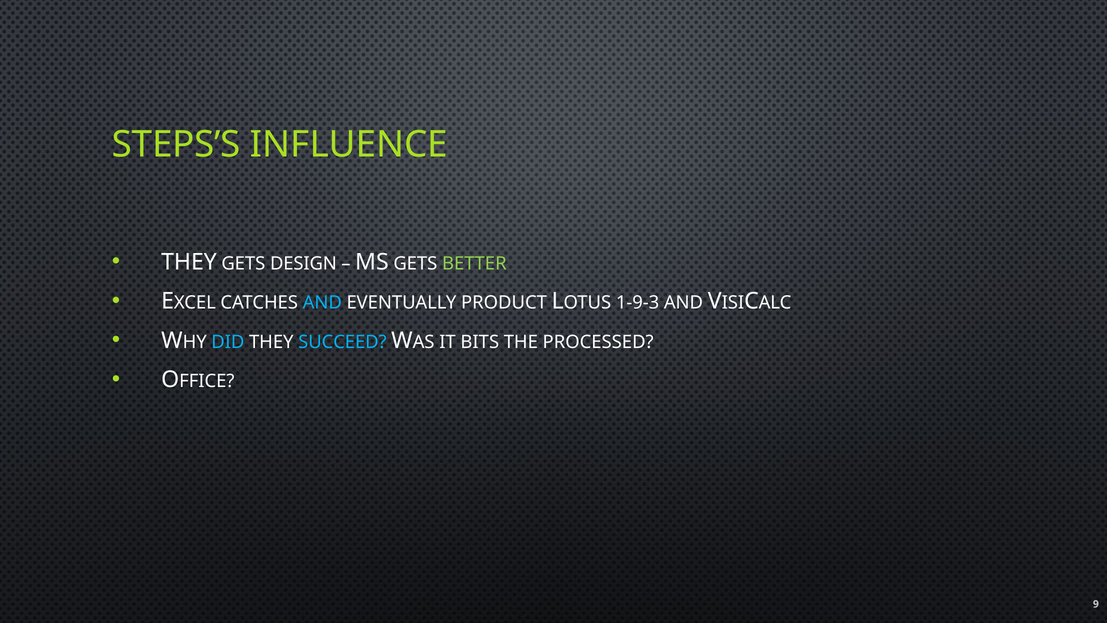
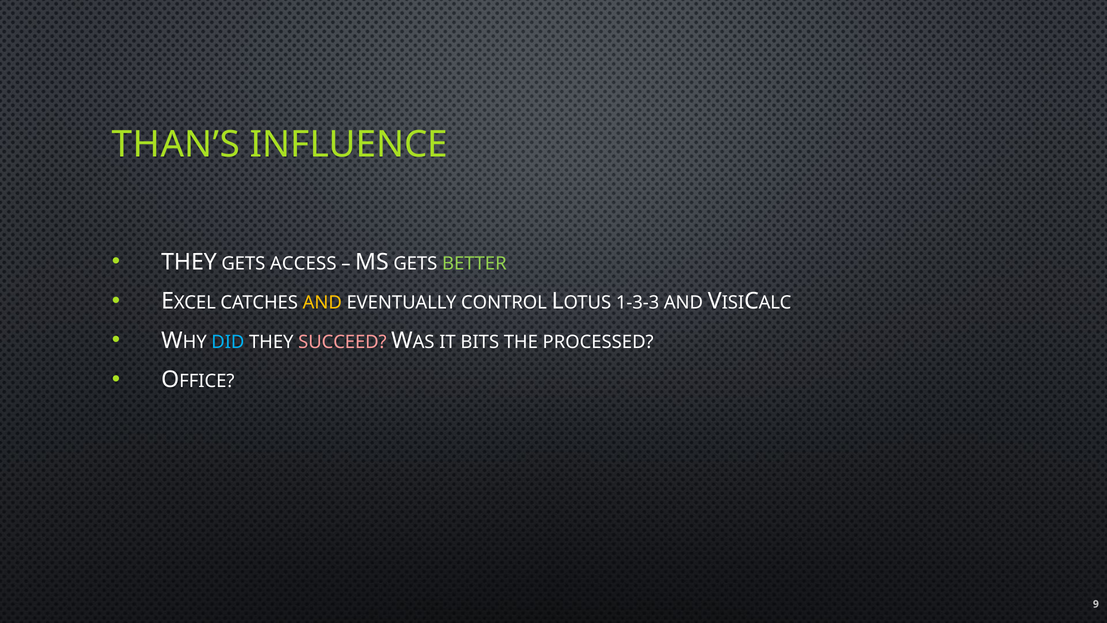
STEPS’S: STEPS’S -> THAN’S (176, 144)
DESIGN: DESIGN -> ACCESS (303, 263)
AND colour: light blue -> yellow (322, 303)
PRODUCT: PRODUCT -> CONTROL (504, 303)
1-9-3: 1-9-3 -> 1-3-3 (638, 303)
SUCCEED colour: light blue -> pink (342, 342)
